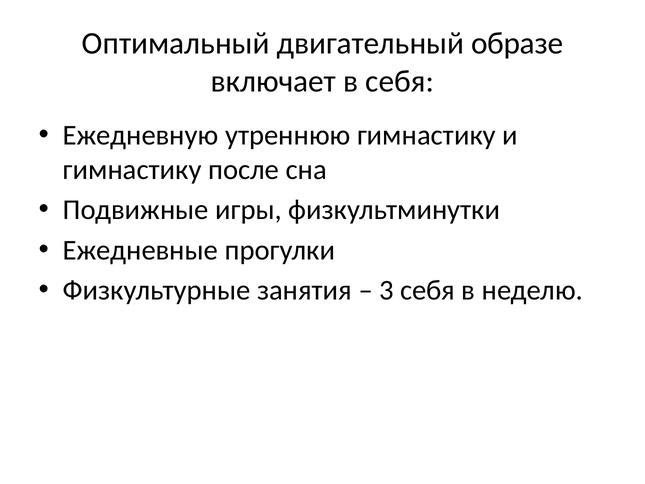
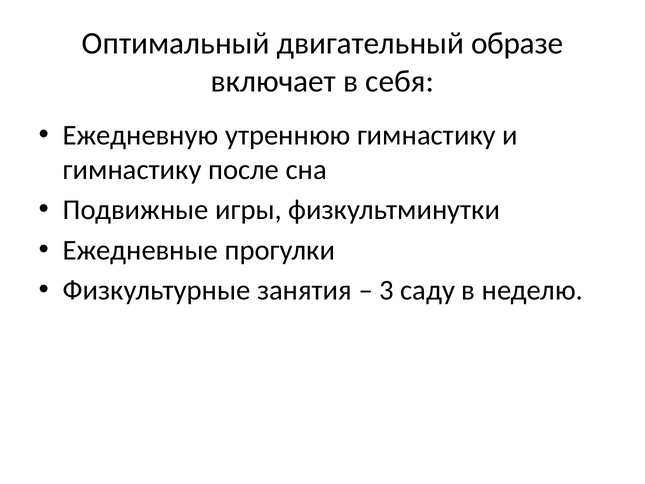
3 себя: себя -> саду (428, 290)
